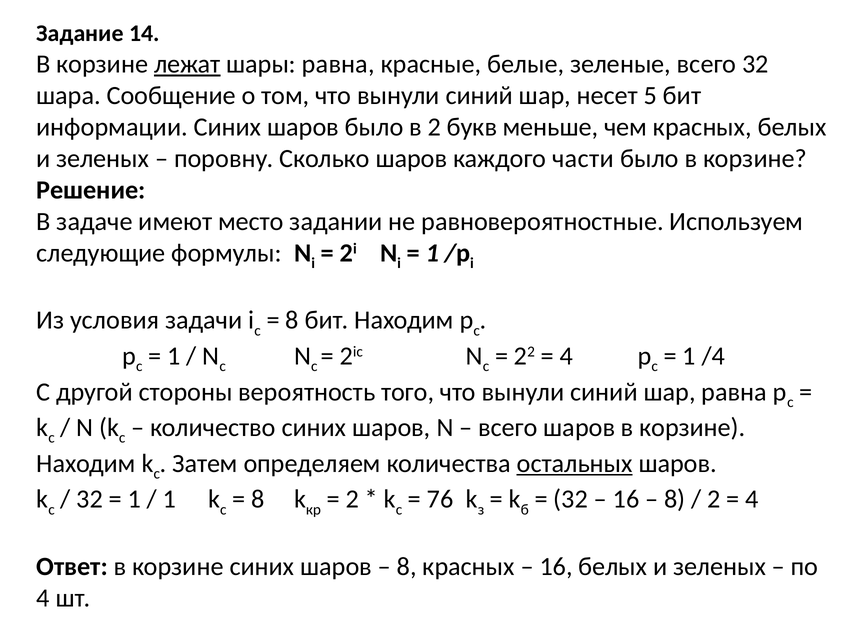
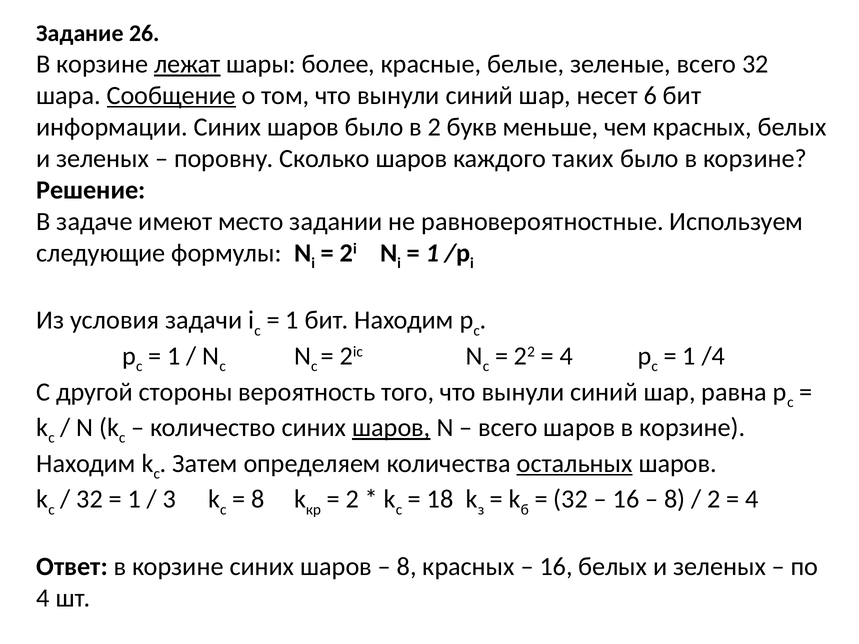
14: 14 -> 26 (144, 34)
шары равна: равна -> более (338, 64)
Сообщение underline: none -> present (171, 96)
5: 5 -> 6 (650, 96)
части: части -> таких (583, 159)
8: 8 -> 1 (292, 320)
шаров underline: none -> present (391, 428)
1: 1 -> 3 (170, 500)
76: 76 -> 18 (440, 500)
